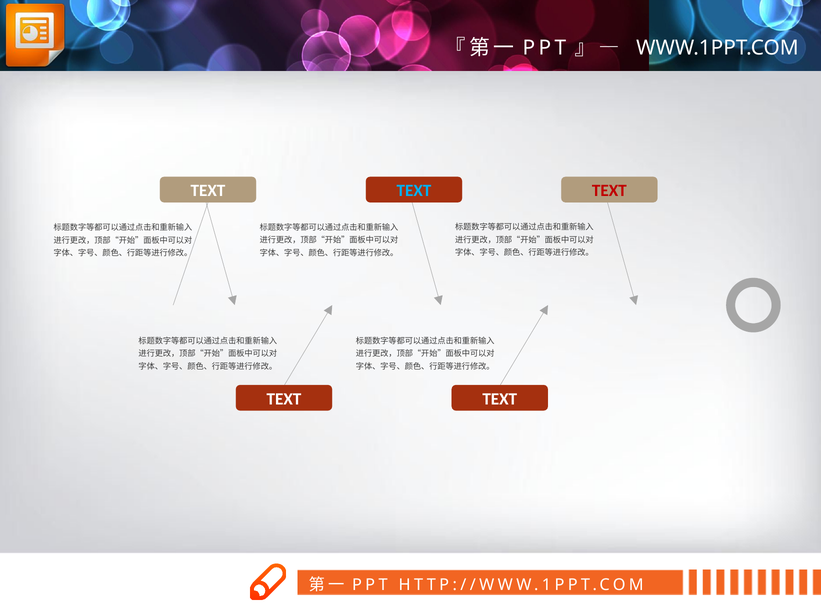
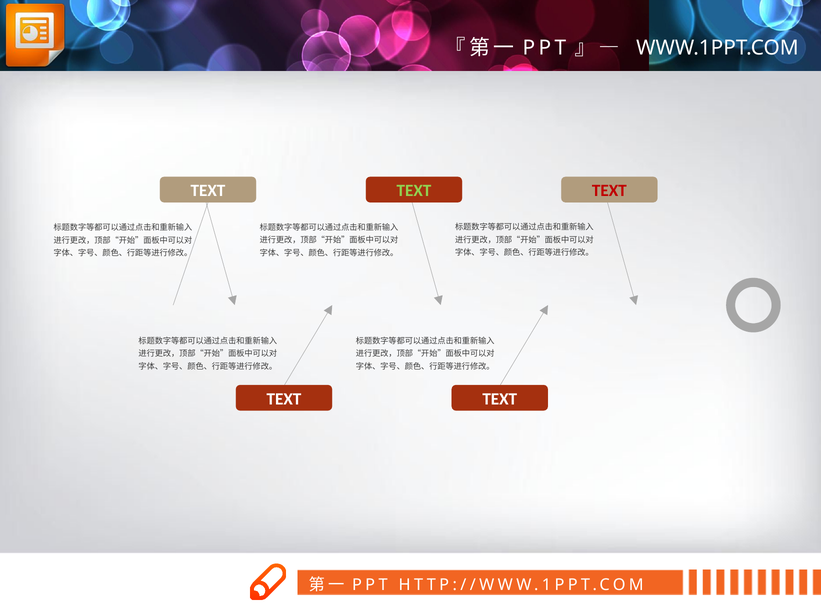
TEXT colour: light blue -> light green (414, 191)
